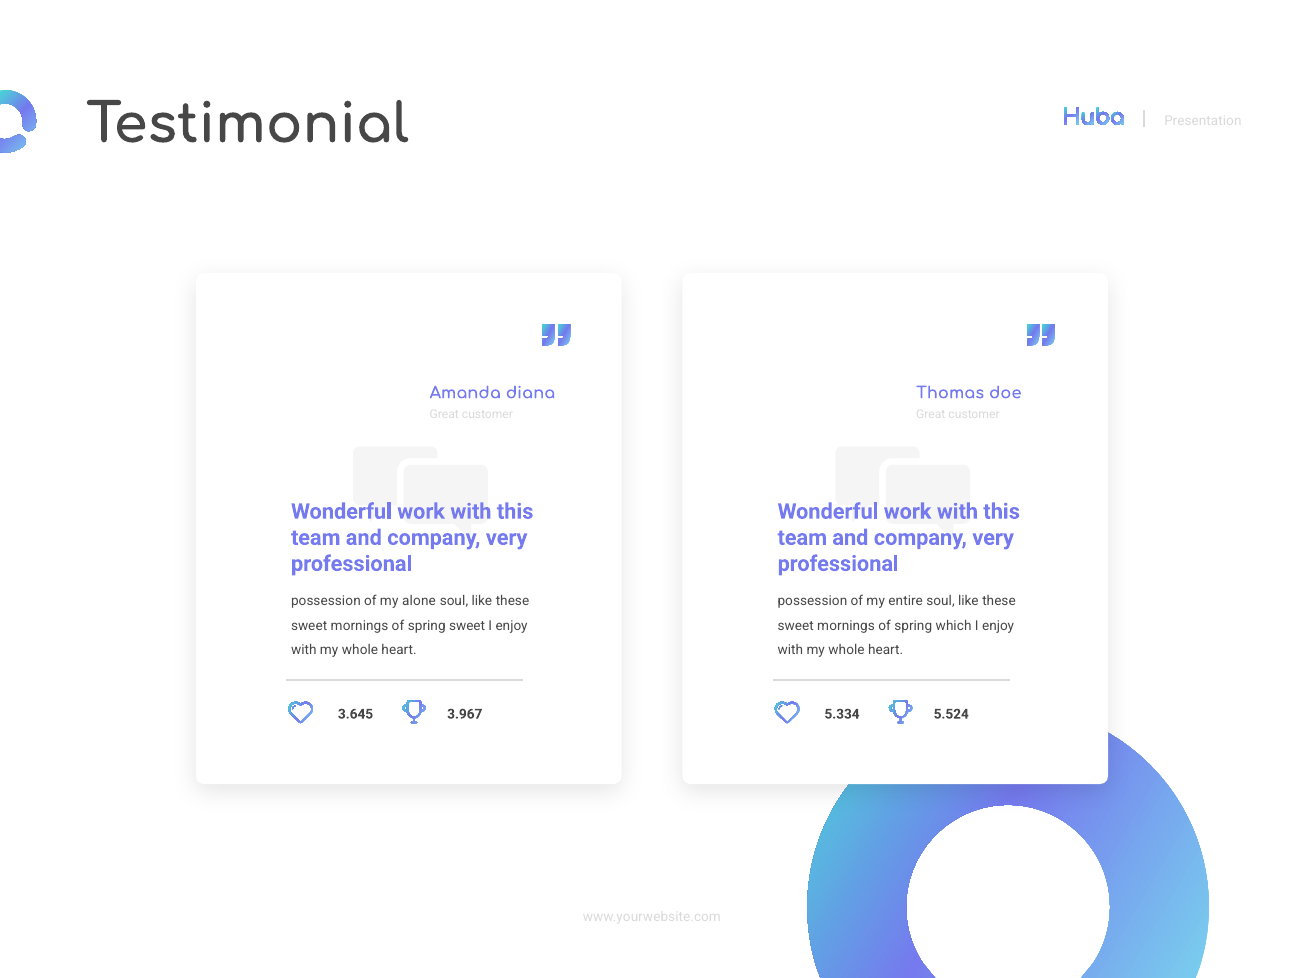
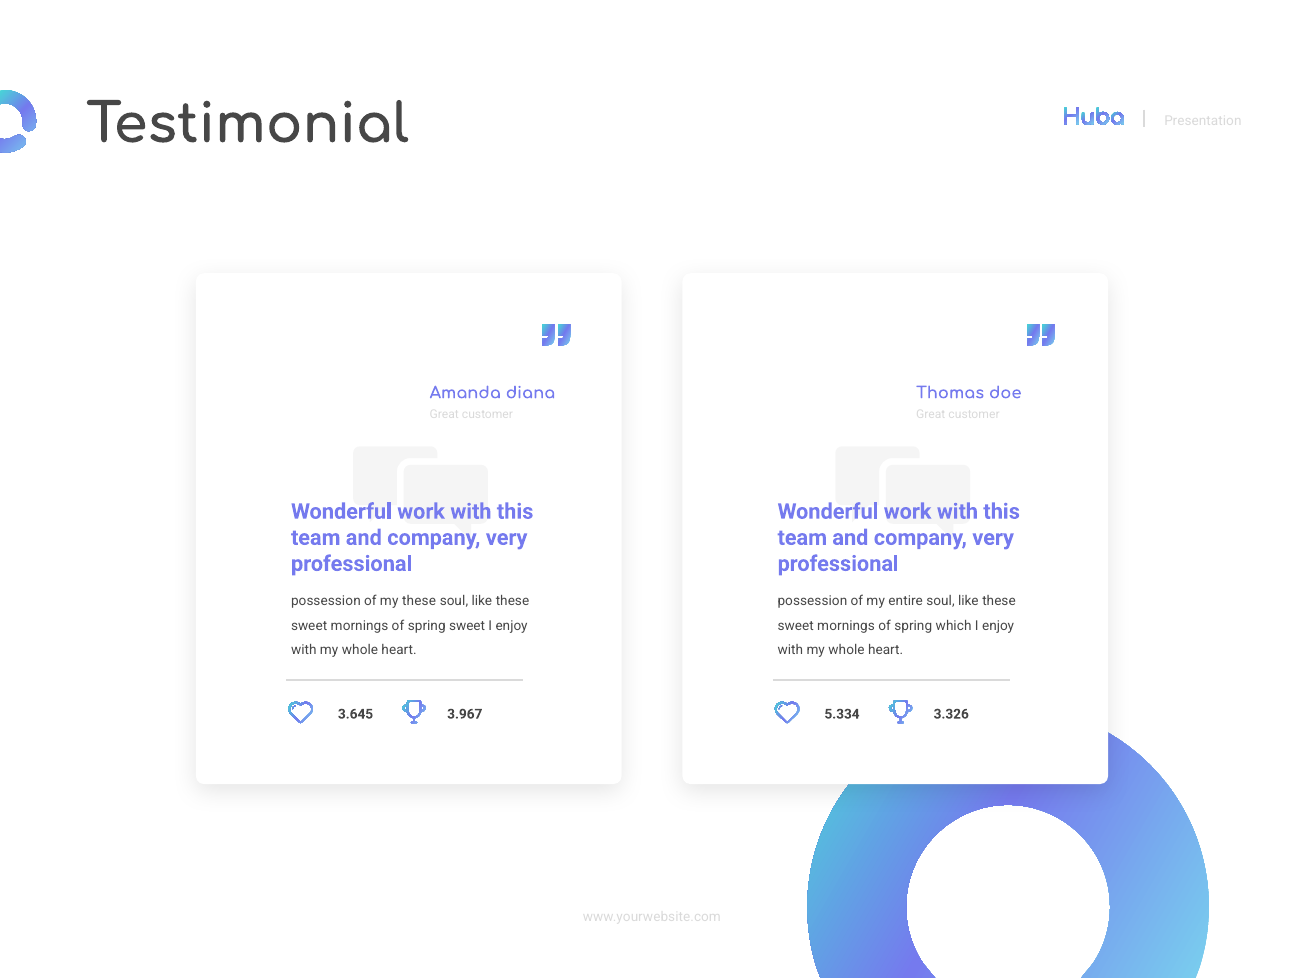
my alone: alone -> these (419, 601)
5.524: 5.524 -> 3.326 (951, 714)
